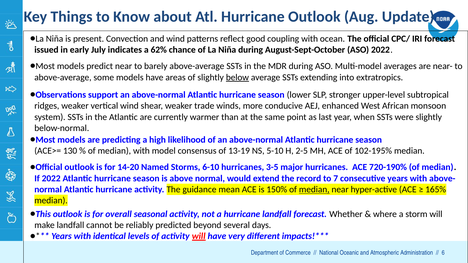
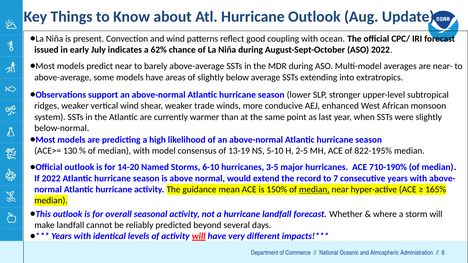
below underline: present -> none (237, 77)
102-195%: 102-195% -> 822-195% (373, 151)
720-190%: 720-190% -> 710-190% (388, 167)
